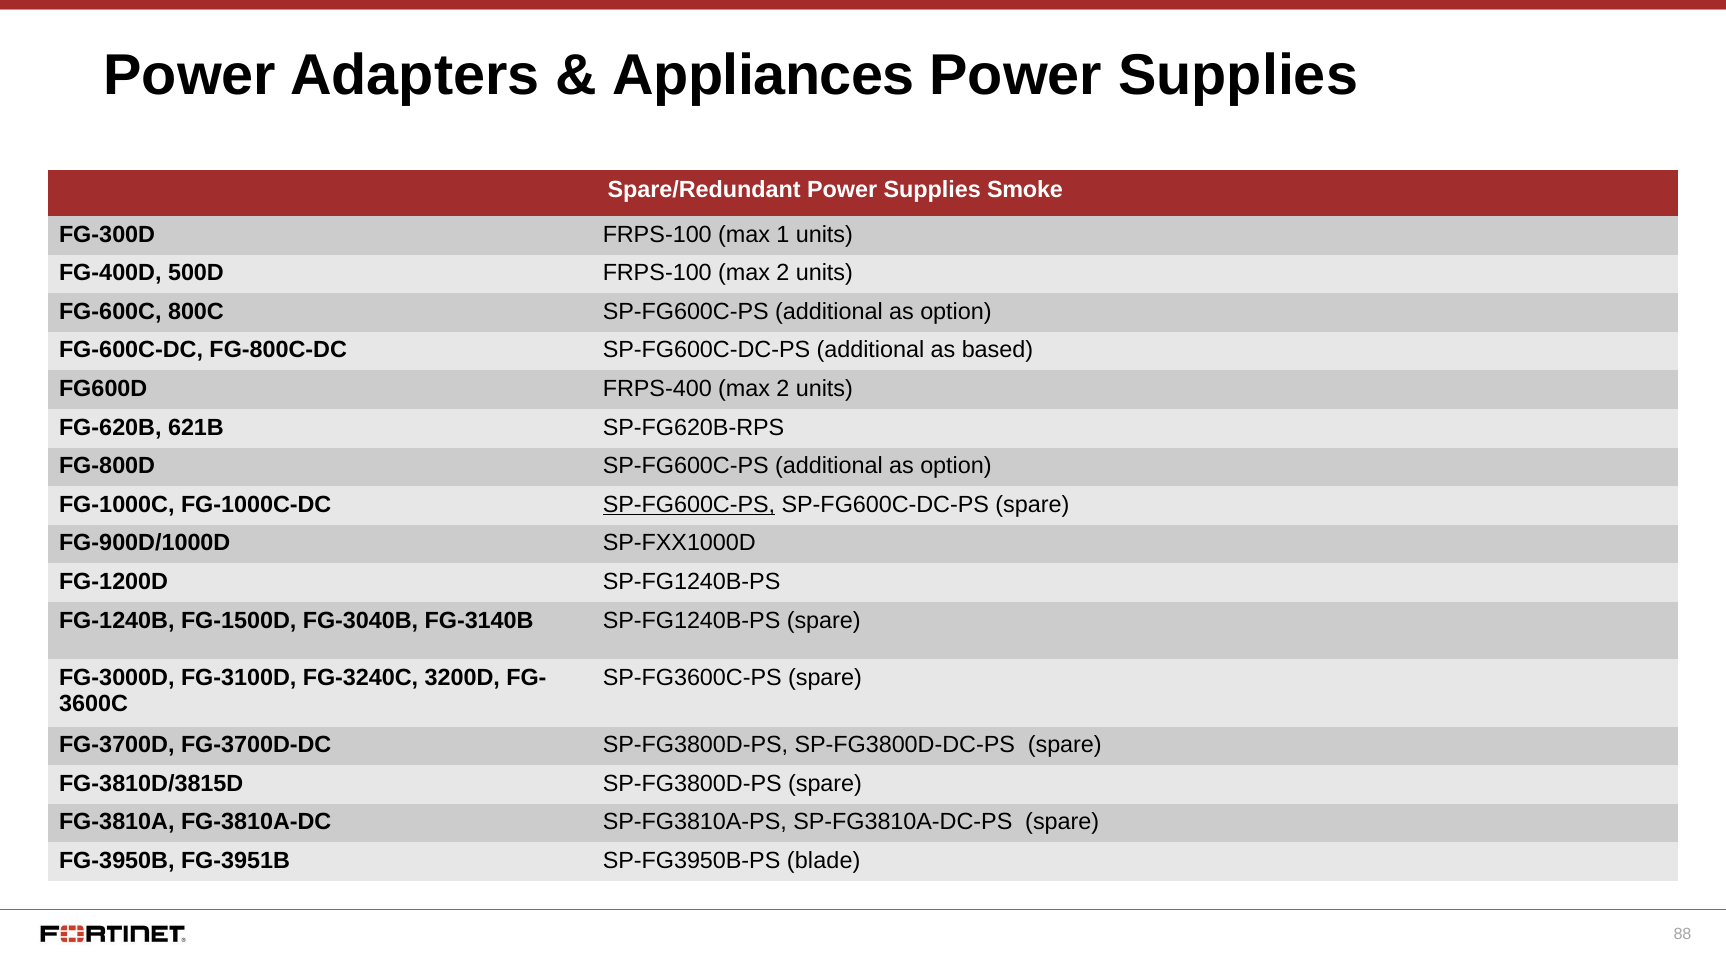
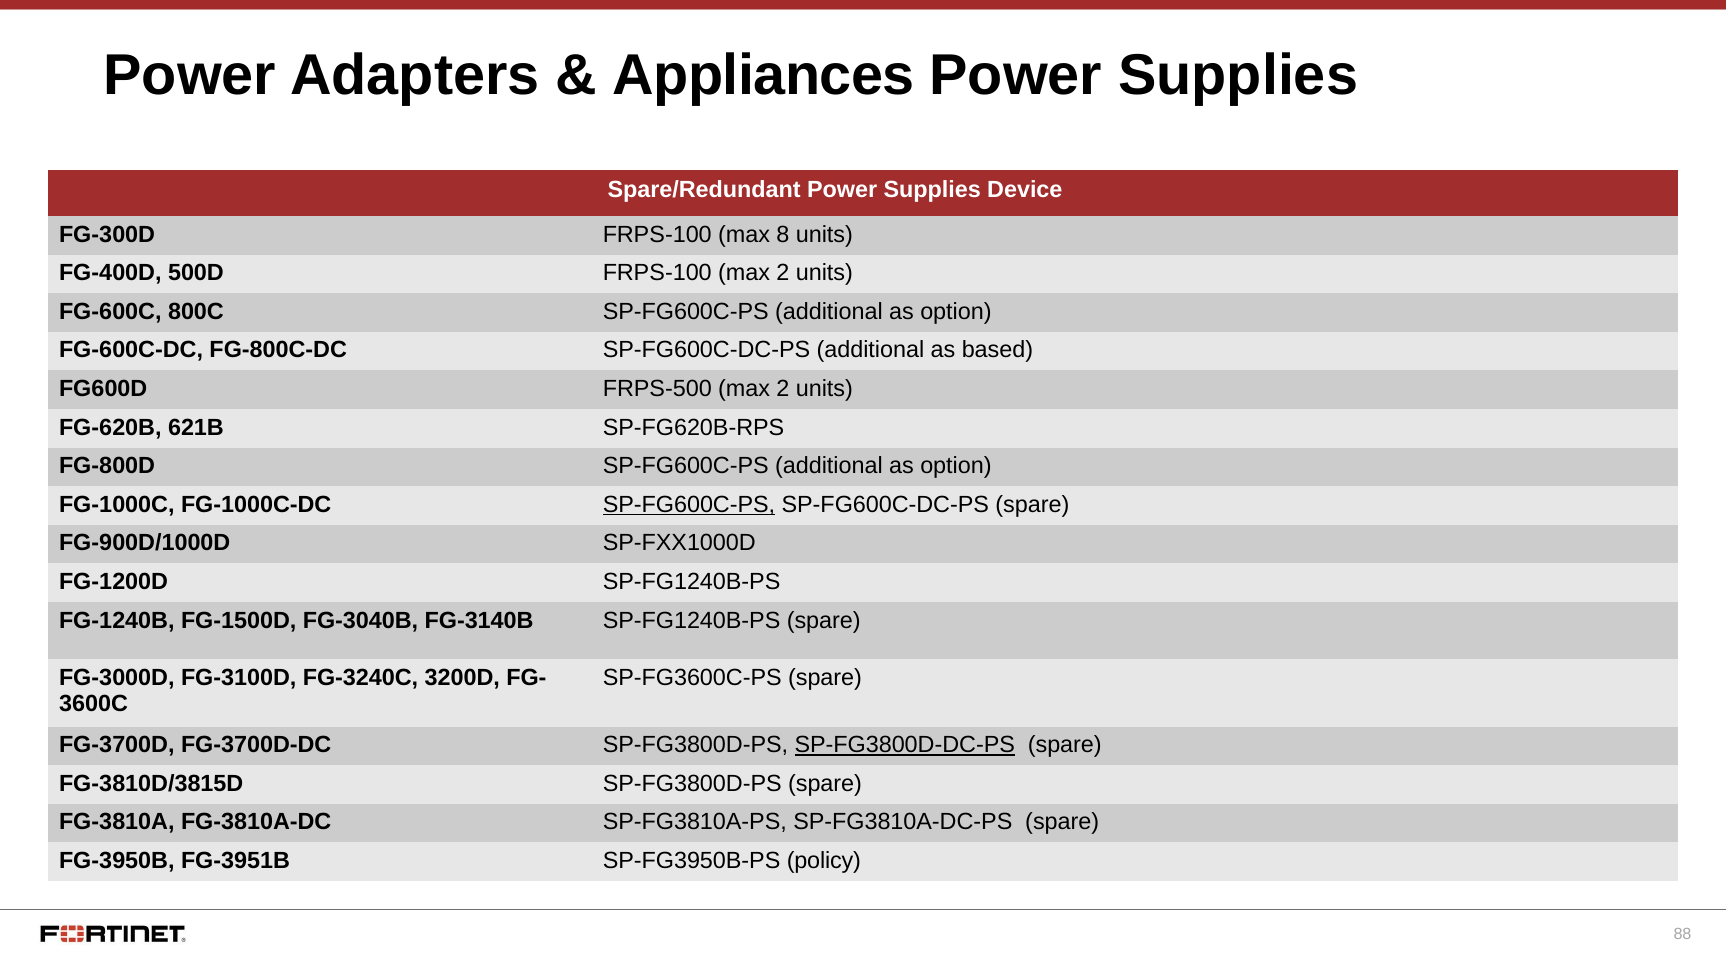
Smoke: Smoke -> Device (1025, 190)
1: 1 -> 8 (783, 234)
FRPS-400: FRPS-400 -> FRPS-500 (657, 389)
SP-FG3800D-DC-PS underline: none -> present (905, 745)
blade: blade -> policy (824, 861)
